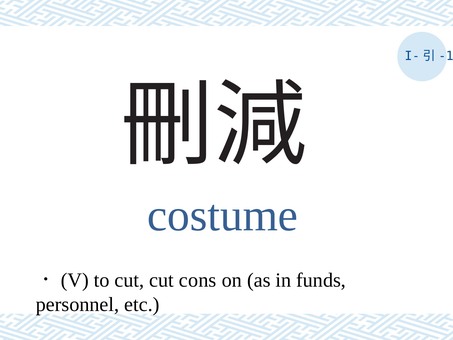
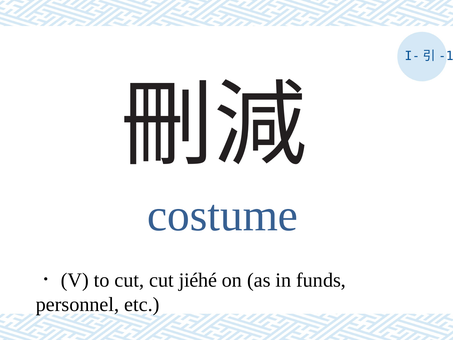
cons: cons -> jiéhé (198, 280)
